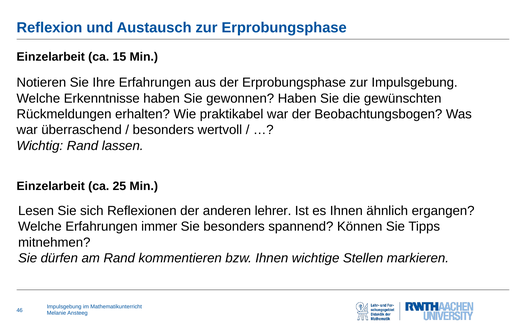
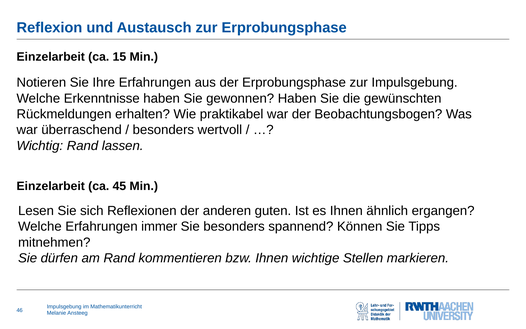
25: 25 -> 45 (119, 186)
lehrer: lehrer -> guten (273, 211)
